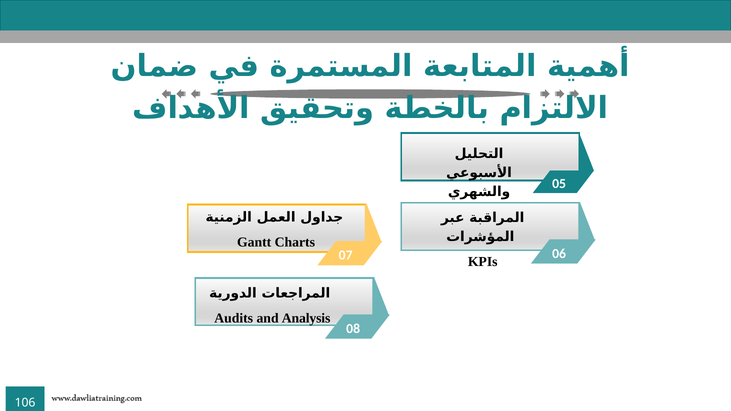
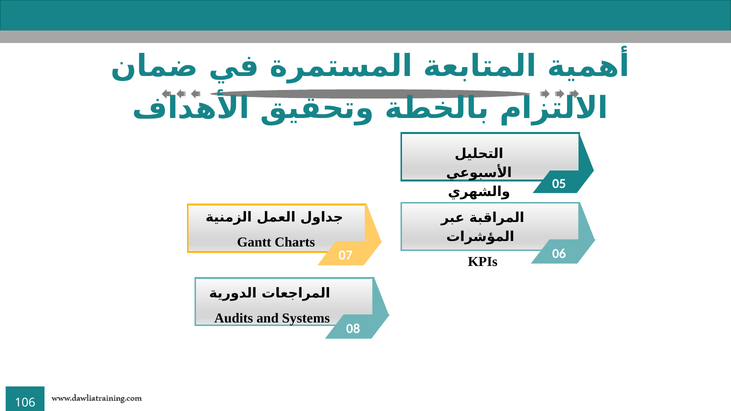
Analysis: Analysis -> Systems (306, 318)
